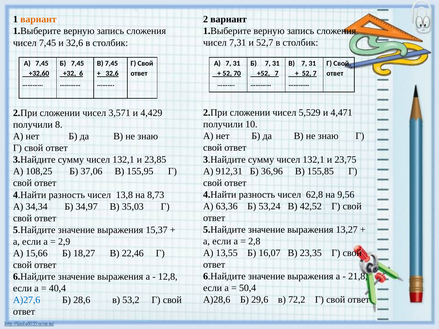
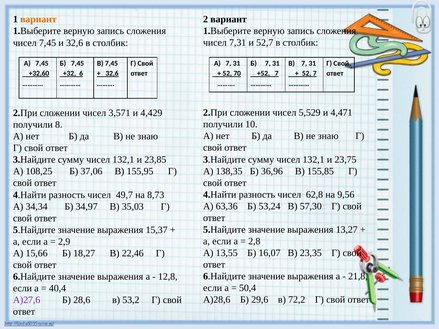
912,31: 912,31 -> 138,35 (229, 171)
13,8: 13,8 -> 49,7 (124, 195)
42,52: 42,52 -> 57,30 (311, 206)
А)27,6 colour: blue -> purple (27, 300)
